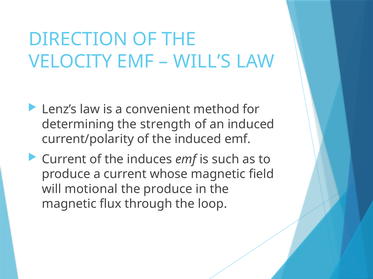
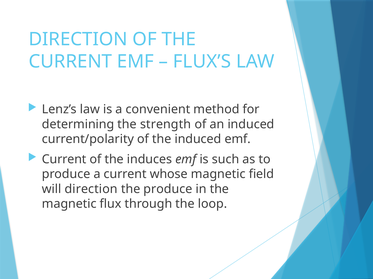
VELOCITY: VELOCITY -> CURRENT (70, 62)
WILL’S: WILL’S -> FLUX’S (202, 62)
will motional: motional -> direction (91, 189)
